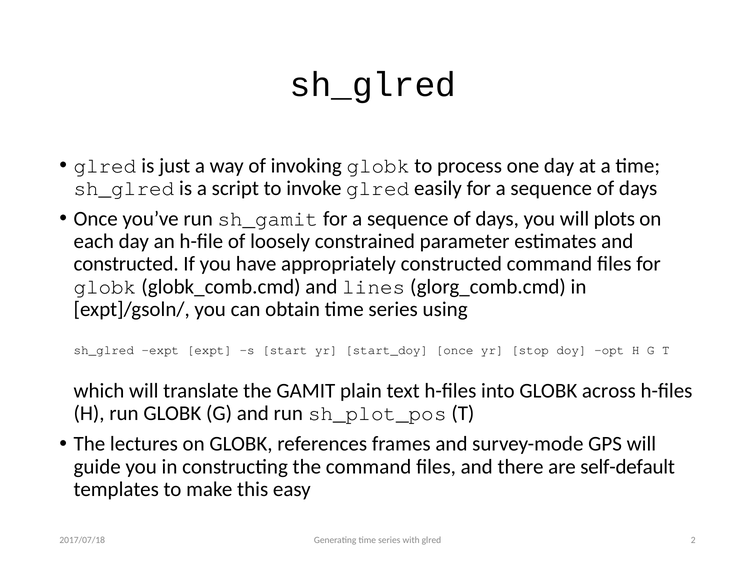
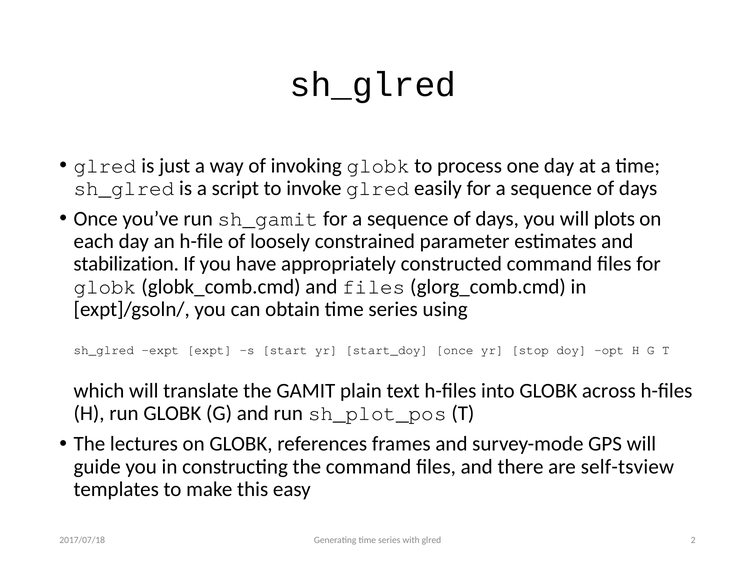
constructed: constructed -> stabilization (126, 264)
and lines: lines -> files (374, 287)
self-default: self-default -> self-tsview (627, 467)
